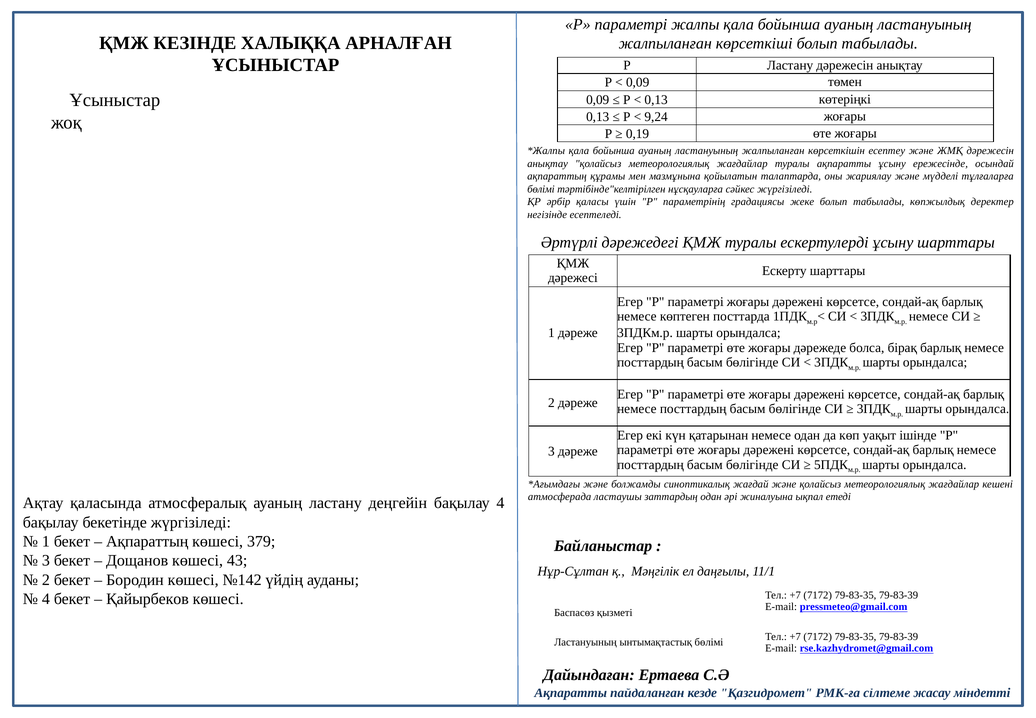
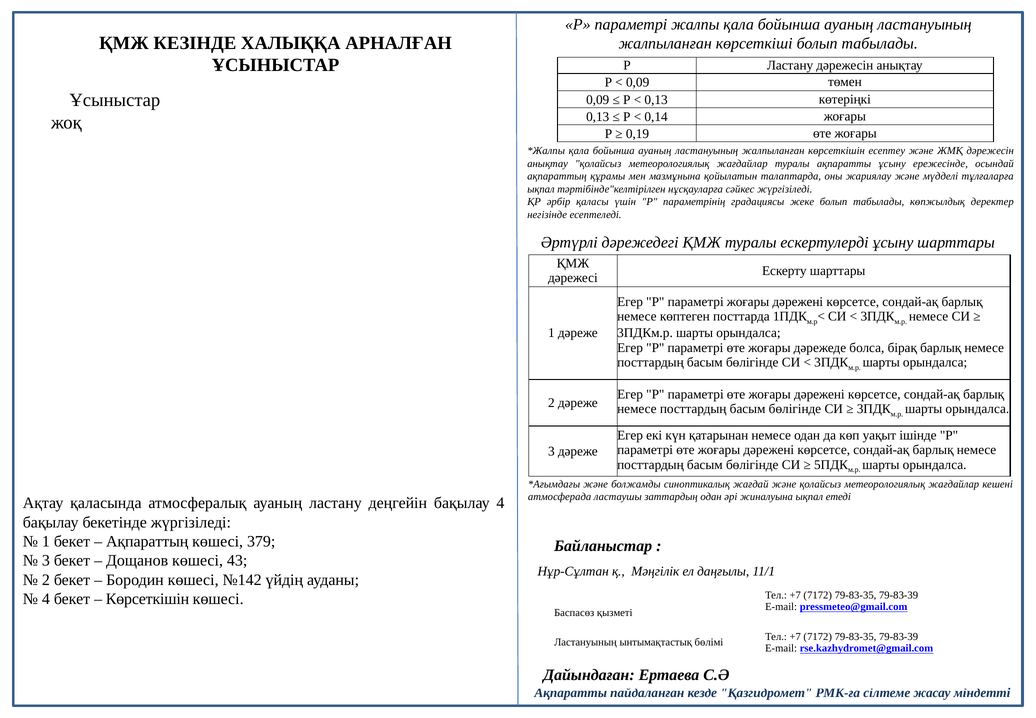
9,24: 9,24 -> 0,14 (656, 117)
бөлімі: бөлімі -> ықпал (541, 189)
Қайырбеков: Қайырбеков -> Көрсеткішін (148, 598)
